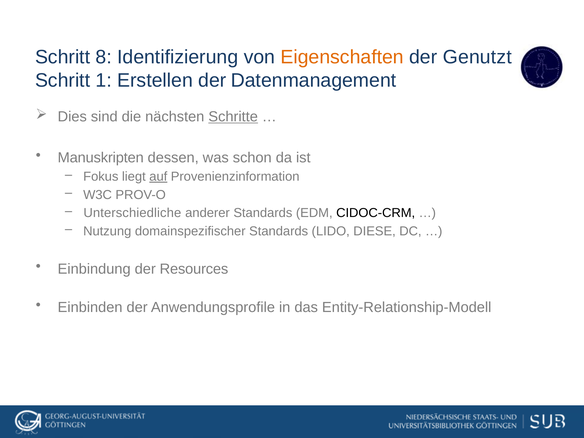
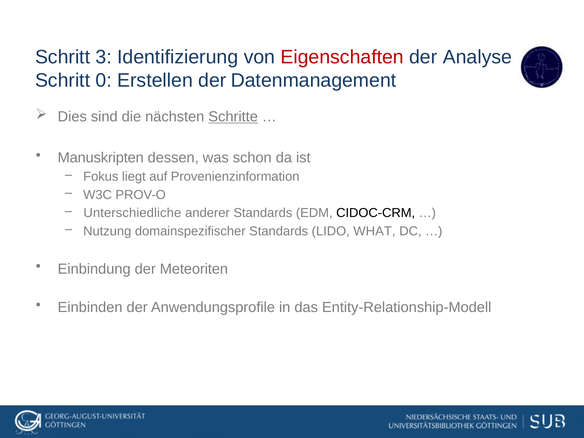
8: 8 -> 3 (104, 57)
Eigenschaften colour: orange -> red (342, 57)
Genutzt: Genutzt -> Analyse (477, 57)
1: 1 -> 0 (104, 80)
auf underline: present -> none (158, 177)
DIESE: DIESE -> WHAT (374, 231)
Resources: Resources -> Meteoriten (194, 269)
